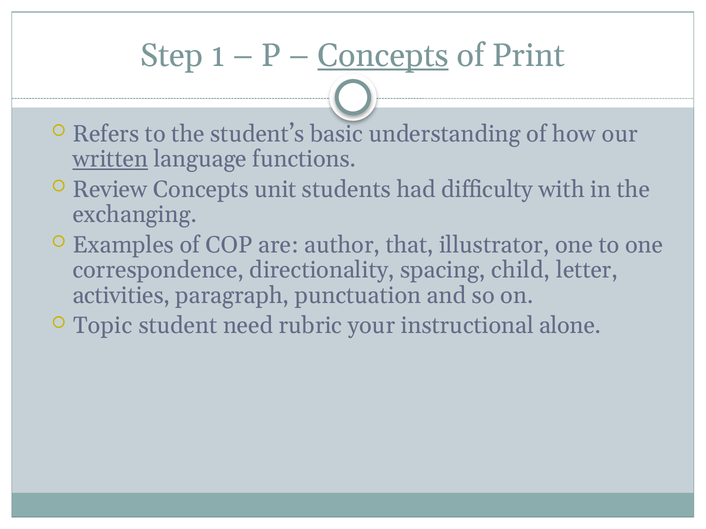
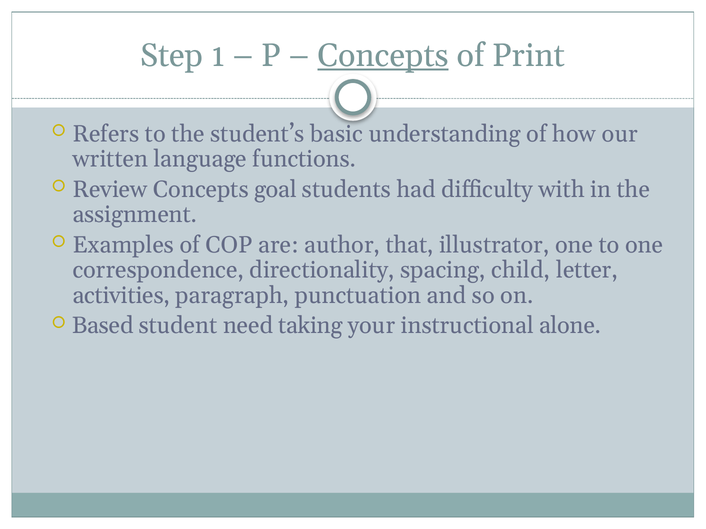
written underline: present -> none (110, 159)
unit: unit -> goal (275, 189)
exchanging: exchanging -> assignment (135, 215)
Topic: Topic -> Based (103, 326)
rubric: rubric -> taking (311, 326)
